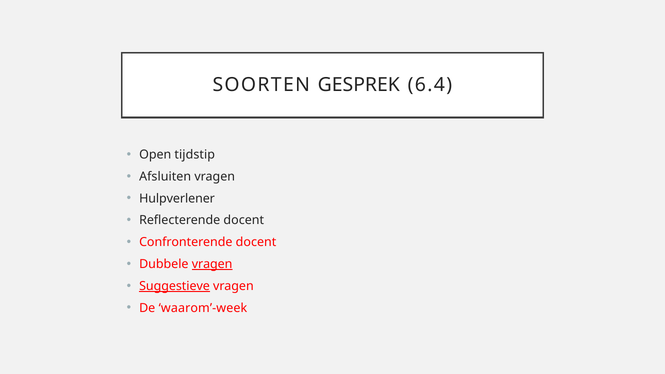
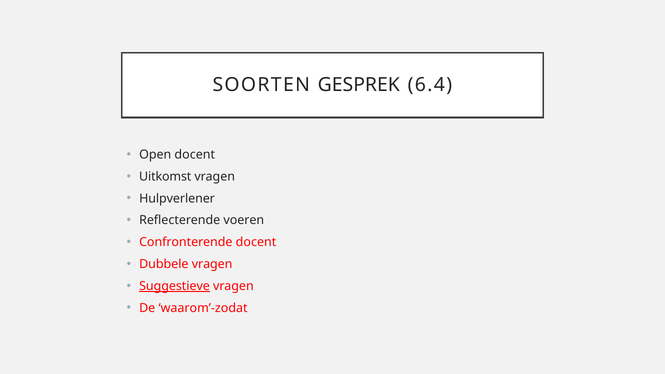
Open tijdstip: tijdstip -> docent (195, 155)
Afsluiten: Afsluiten -> Uitkomst (165, 177)
Reflecterende docent: docent -> voeren (244, 220)
vragen underline: present -> none (212, 264)
waarom’-week: waarom’-week -> waarom’-zodat (203, 308)
